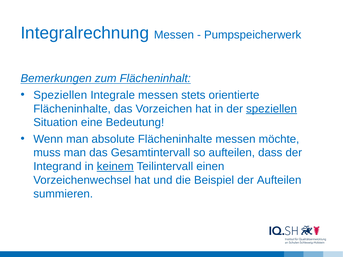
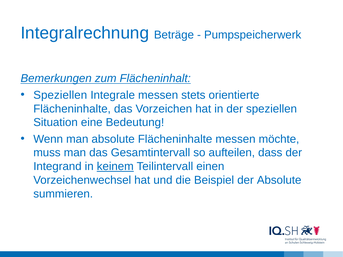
Integralrechnung Messen: Messen -> Beträge (174, 35)
speziellen underline: present -> none (272, 109)
der Aufteilen: Aufteilen -> Absolute (279, 180)
